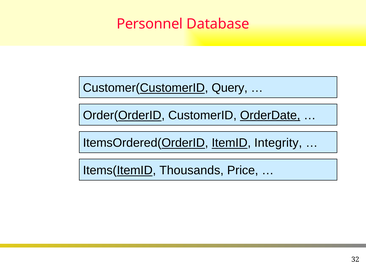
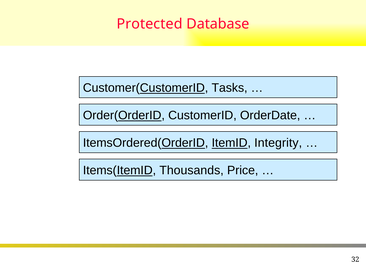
Personnel: Personnel -> Protected (150, 24)
Query: Query -> Tasks (230, 88)
OrderDate underline: present -> none (270, 115)
